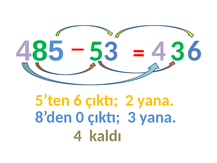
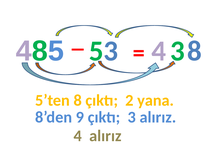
6: 6 -> 8 (194, 51)
5’ten 6: 6 -> 8 (78, 100)
0: 0 -> 9 (80, 117)
3 yana: yana -> alırız (158, 117)
4 kaldı: kaldı -> alırız (105, 136)
